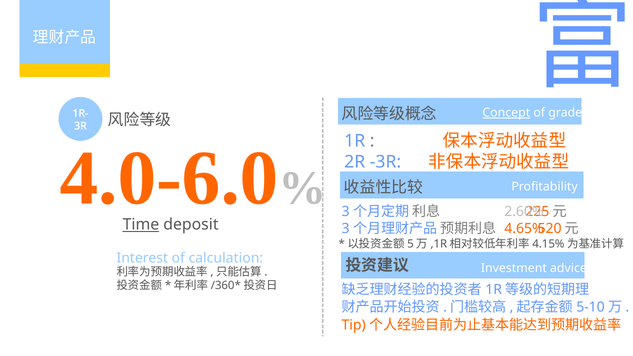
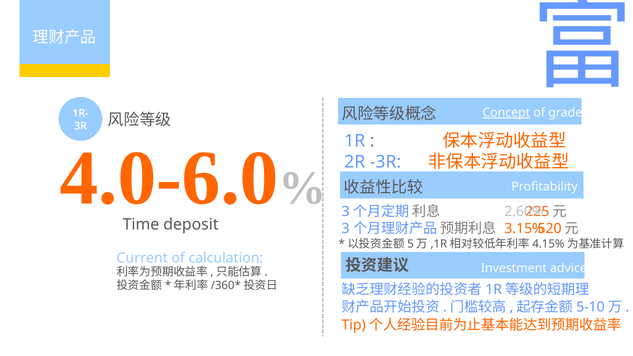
Time underline: present -> none (141, 225)
4.65%: 4.65% -> 3.15% (524, 229)
Interest: Interest -> Current (142, 258)
